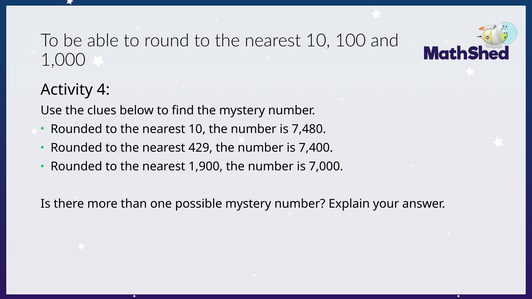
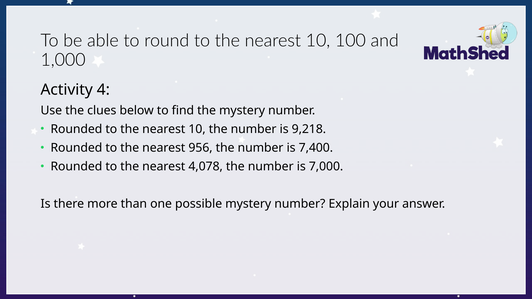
7,480: 7,480 -> 9,218 (309, 129)
429: 429 -> 956 (201, 148)
1,900: 1,900 -> 4,078 (206, 167)
